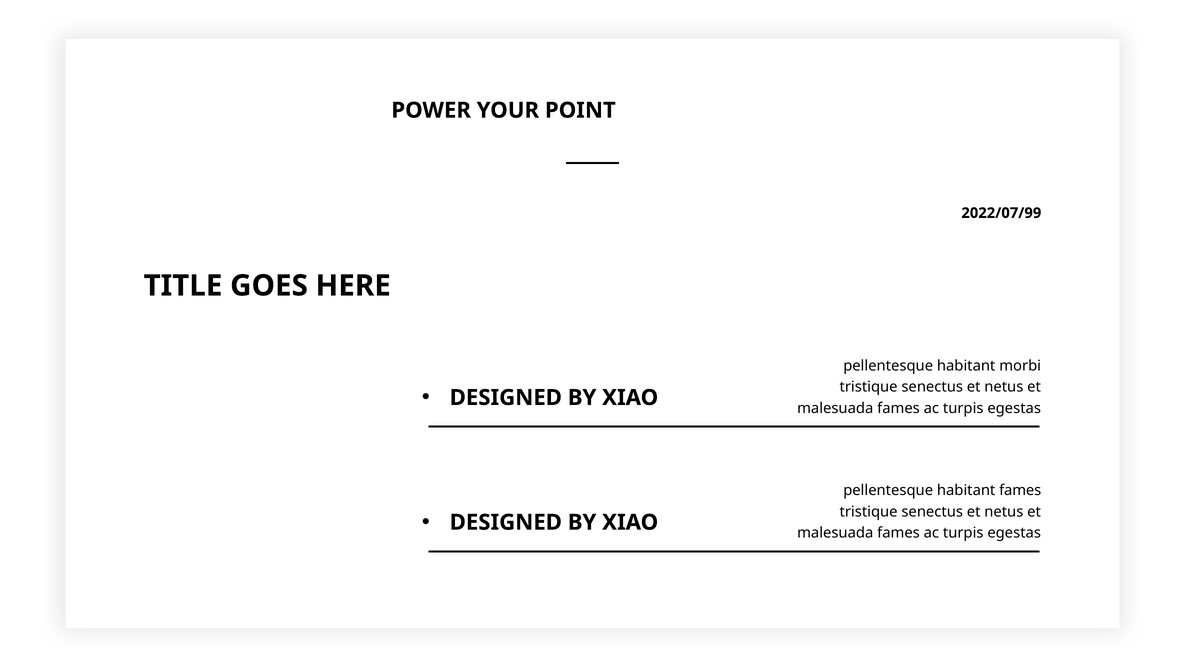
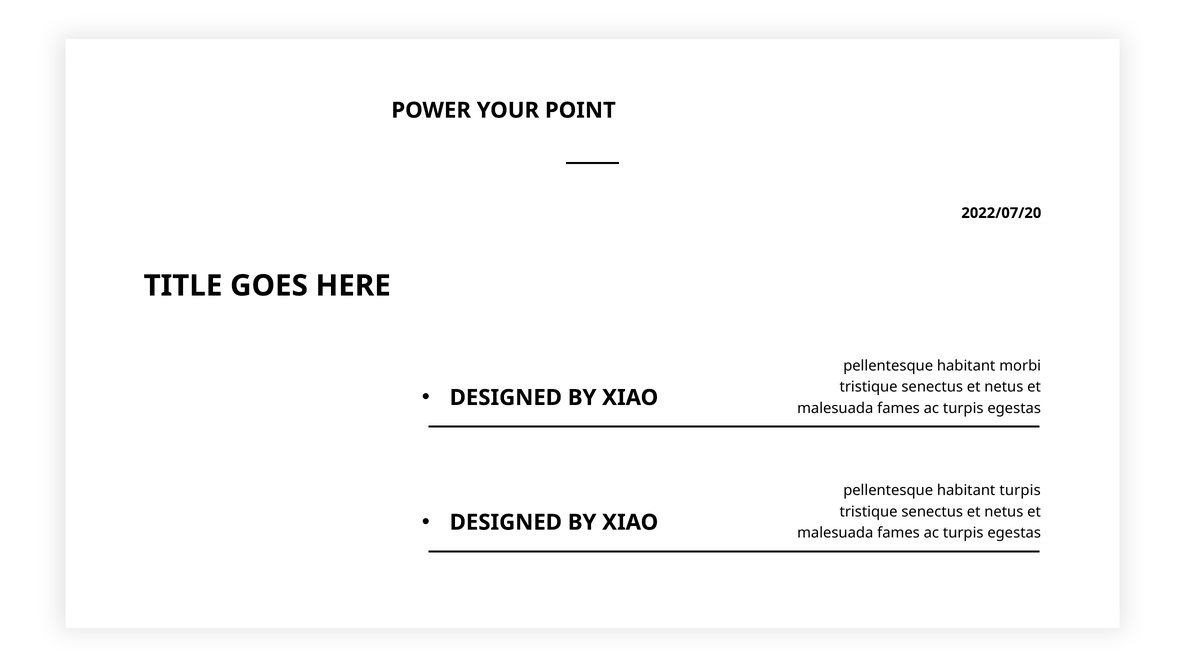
2022/07/99: 2022/07/99 -> 2022/07/20 (1001, 213)
habitant fames: fames -> turpis (1020, 490)
